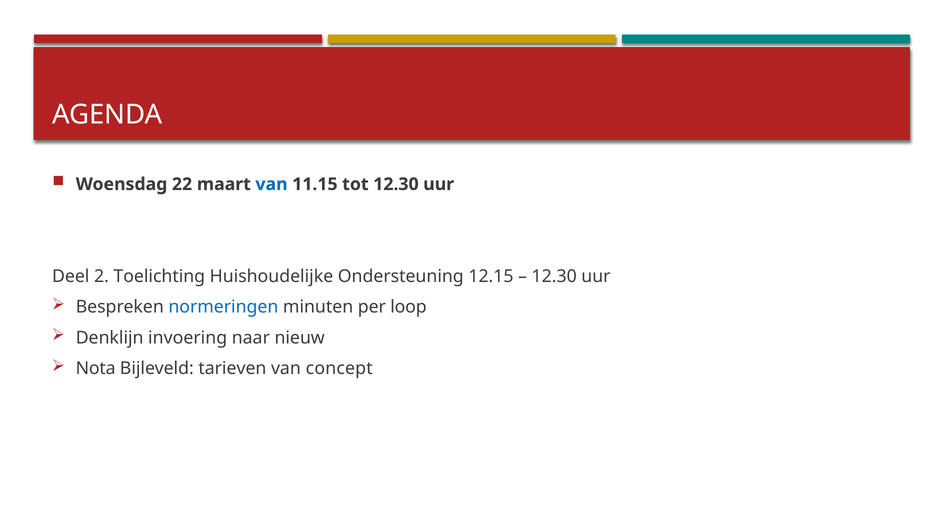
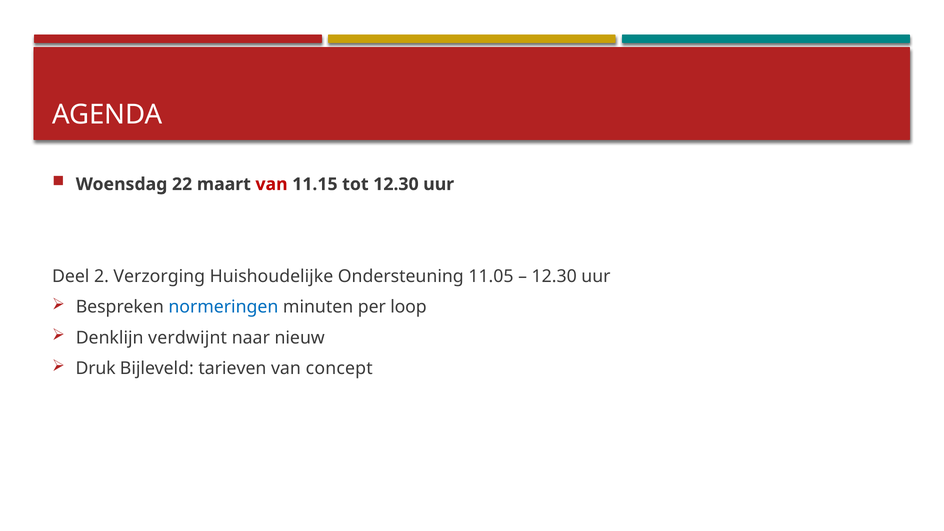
van colour: blue -> red (272, 184)
Toelichting: Toelichting -> Verzorging (159, 276)
12.15: 12.15 -> 11.05 (491, 276)
invoering: invoering -> verdwijnt (188, 338)
Nota: Nota -> Druk (96, 368)
